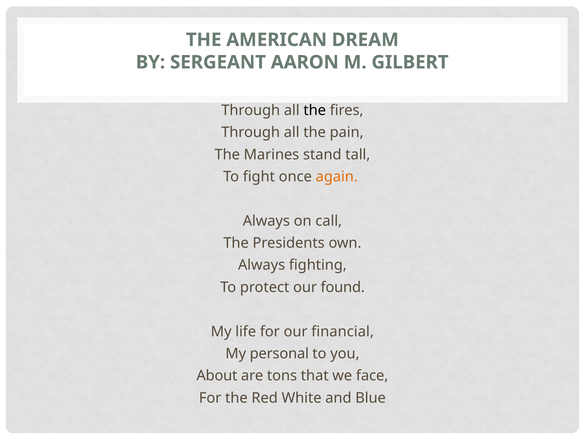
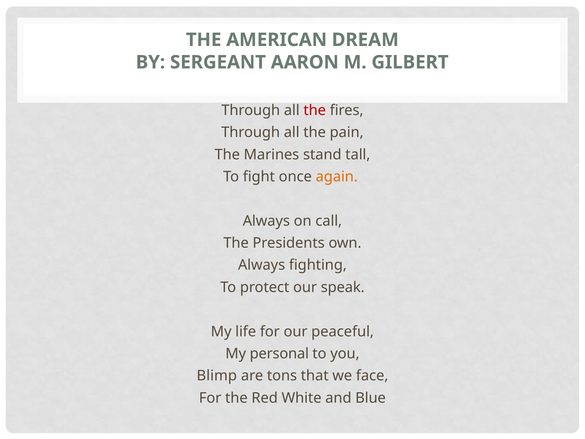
the colour: black -> red (315, 110)
found: found -> speak (343, 287)
financial: financial -> peaceful (343, 331)
About: About -> Blimp (217, 376)
